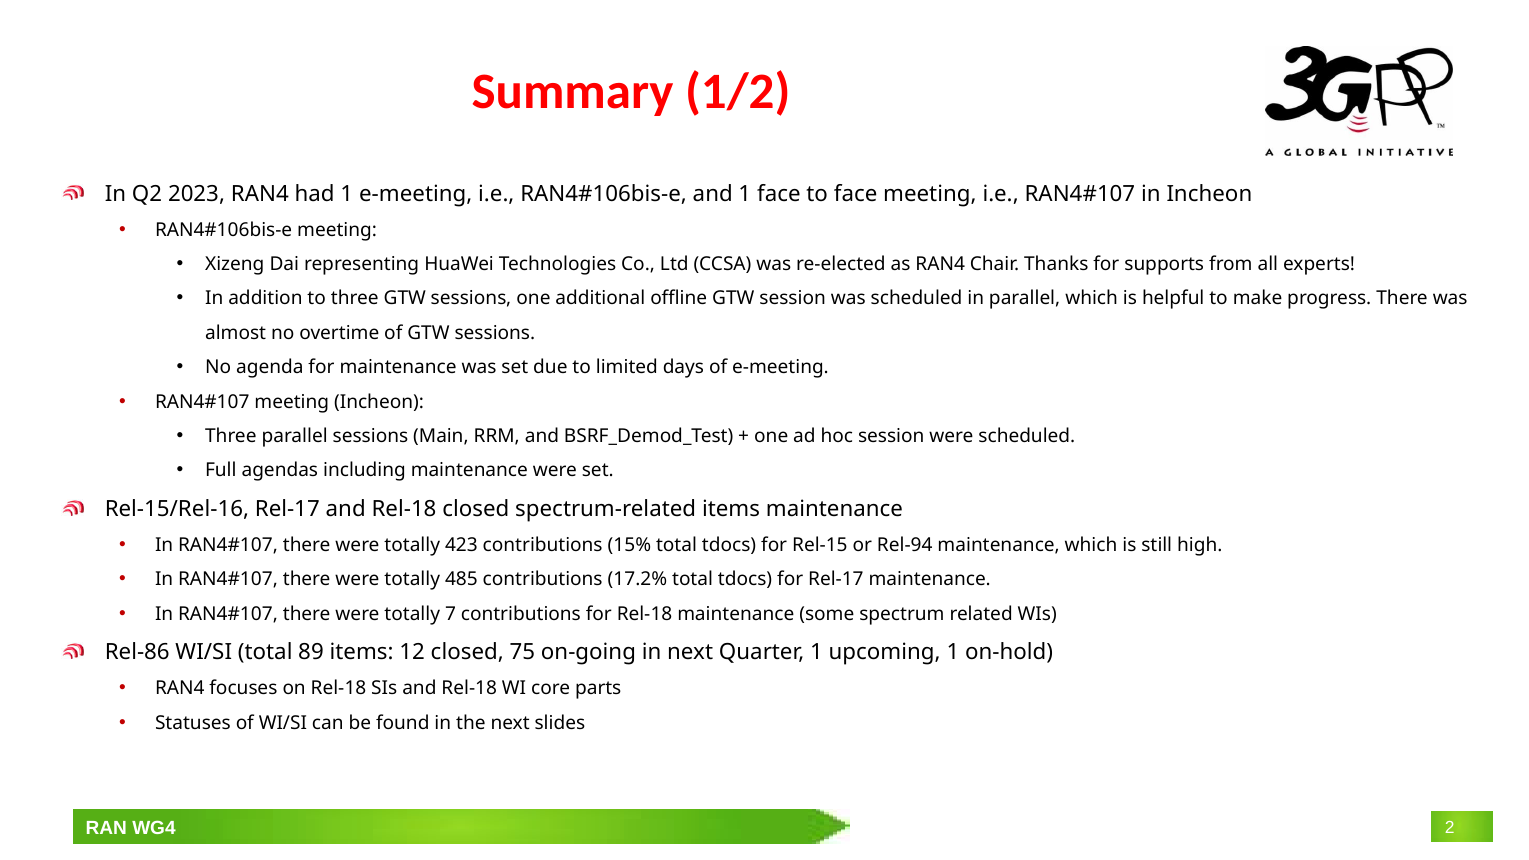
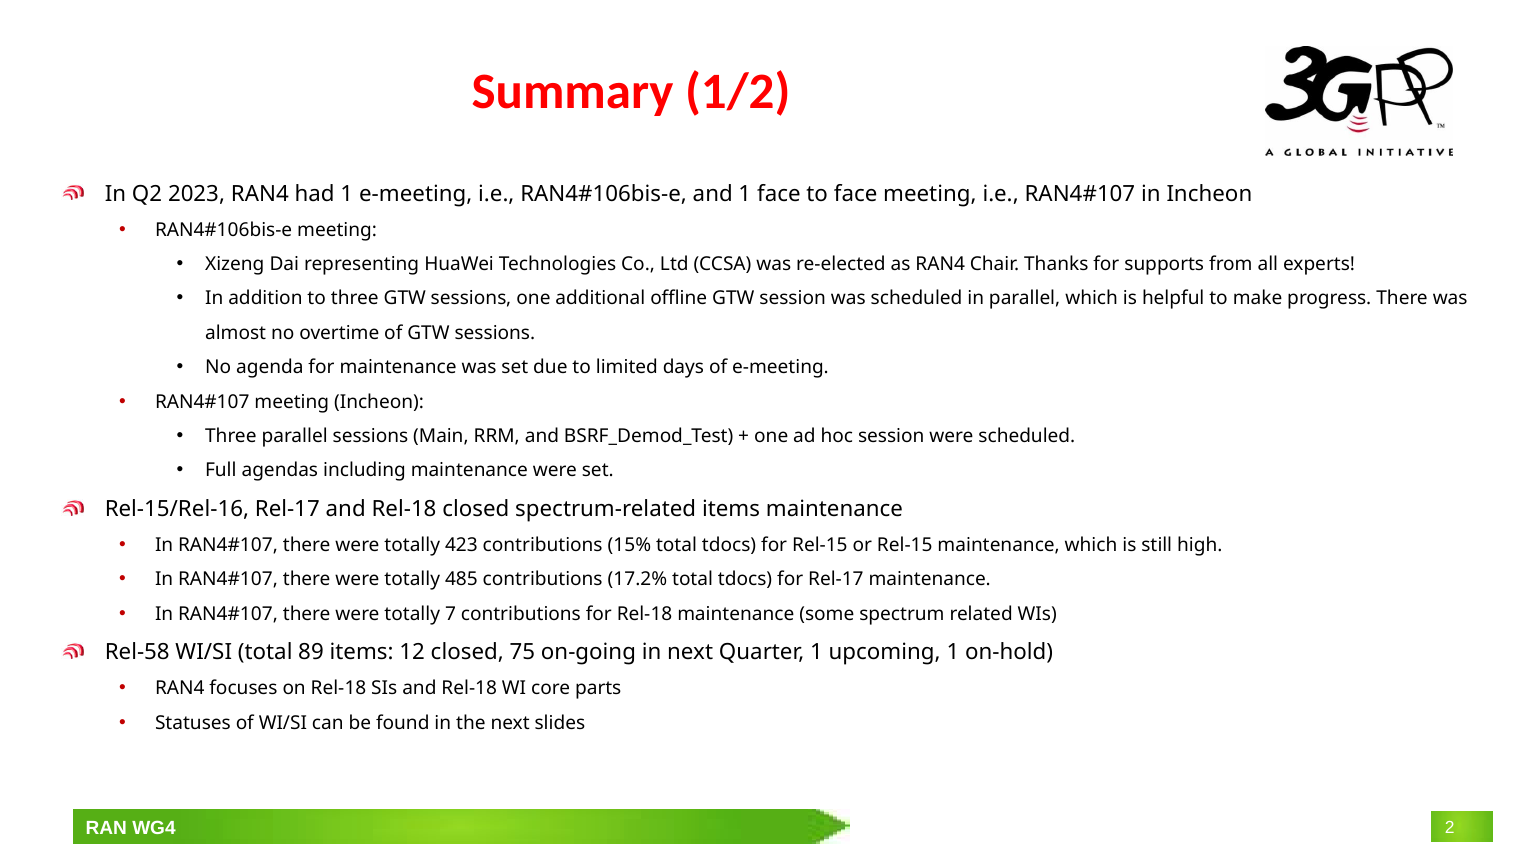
or Rel-94: Rel-94 -> Rel-15 (905, 545)
Rel-86: Rel-86 -> Rel-58 (137, 652)
